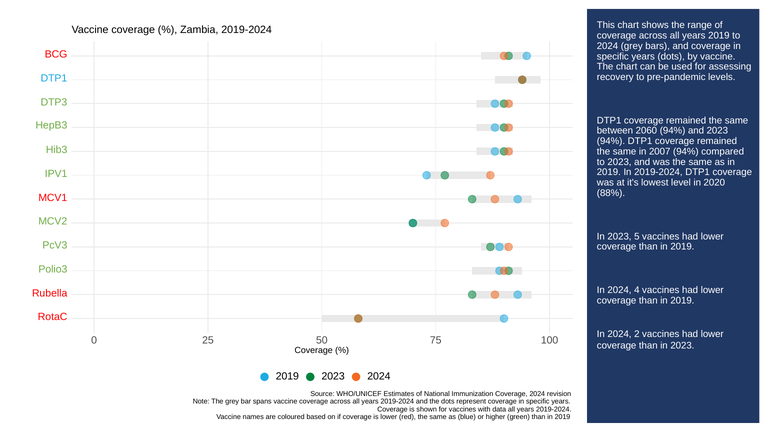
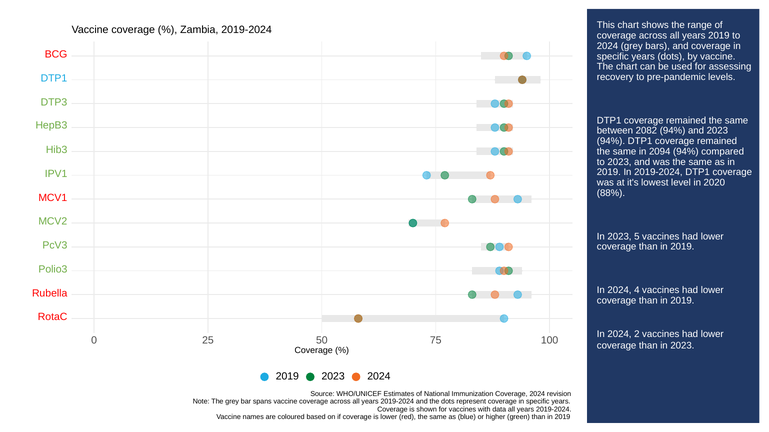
2060: 2060 -> 2082 (646, 131)
2007: 2007 -> 2094 (660, 152)
